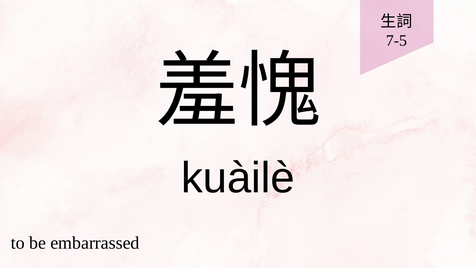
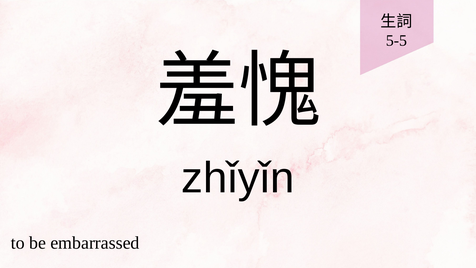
7-5: 7-5 -> 5-5 (396, 41)
kuàilè: kuàilè -> zhǐyǐn (238, 178)
